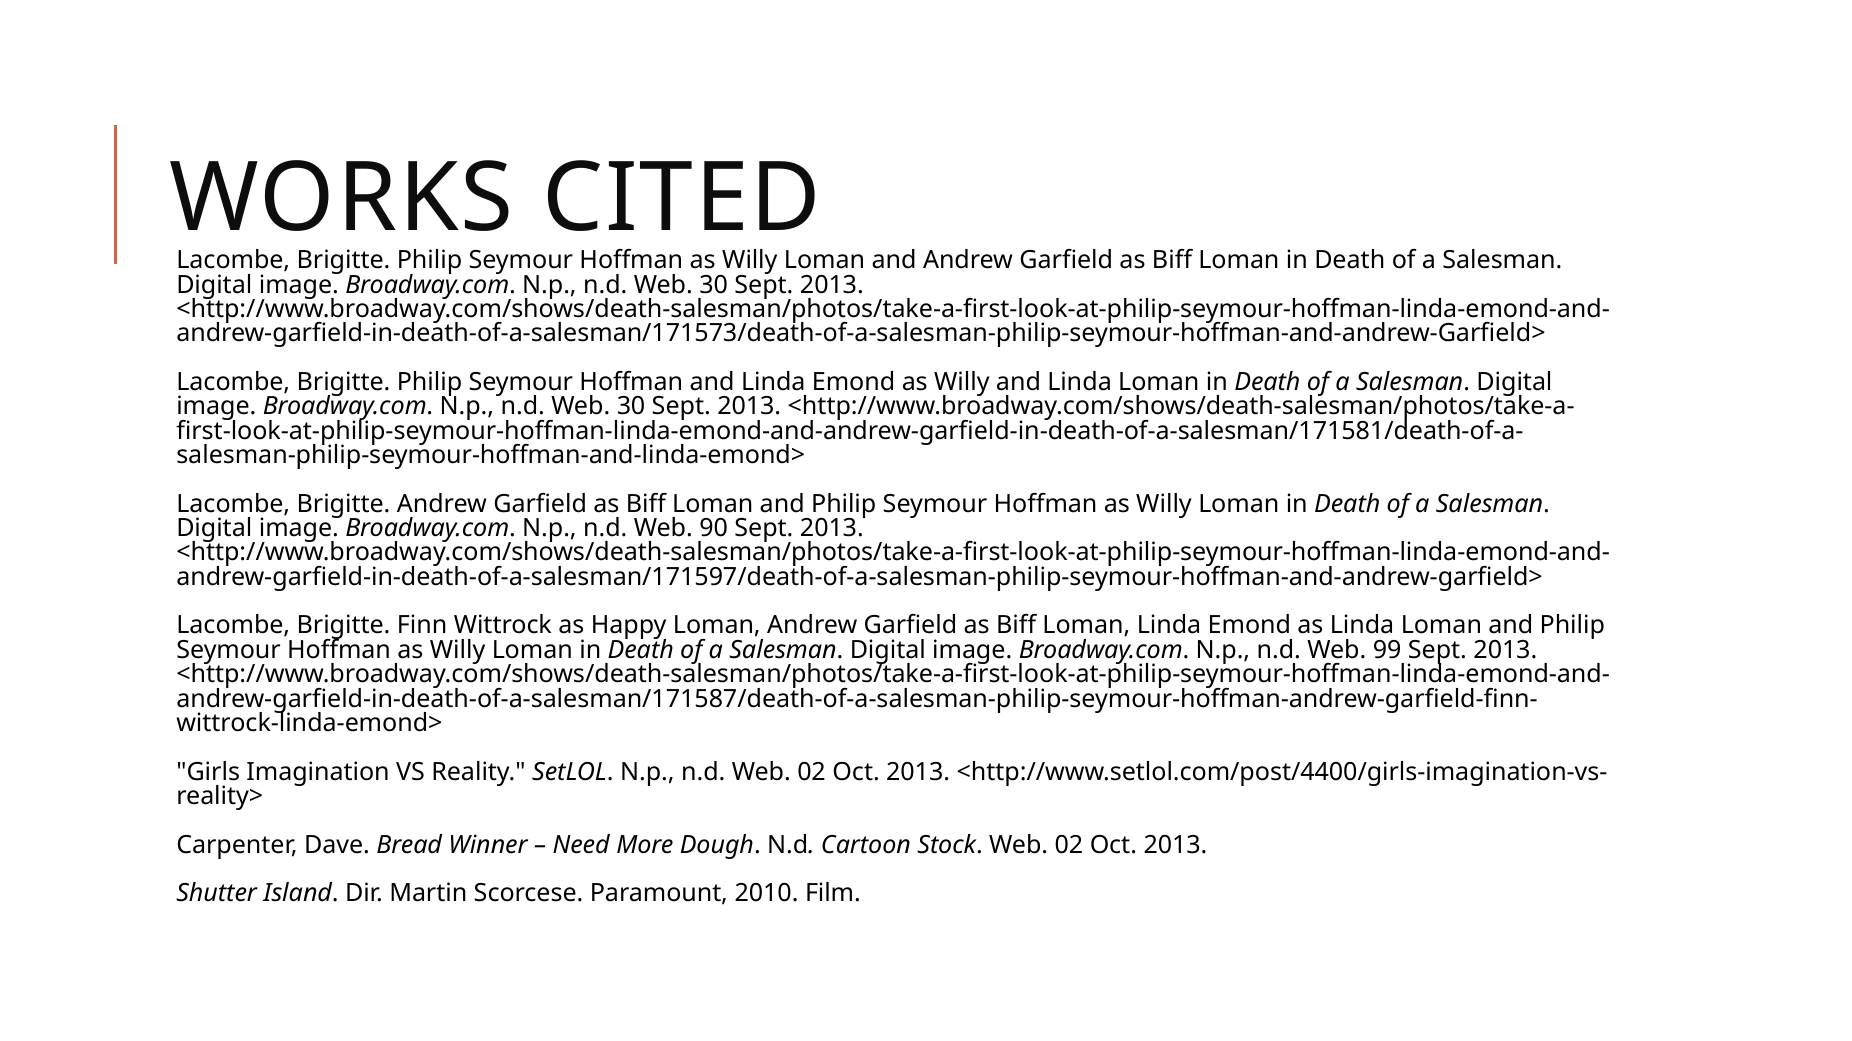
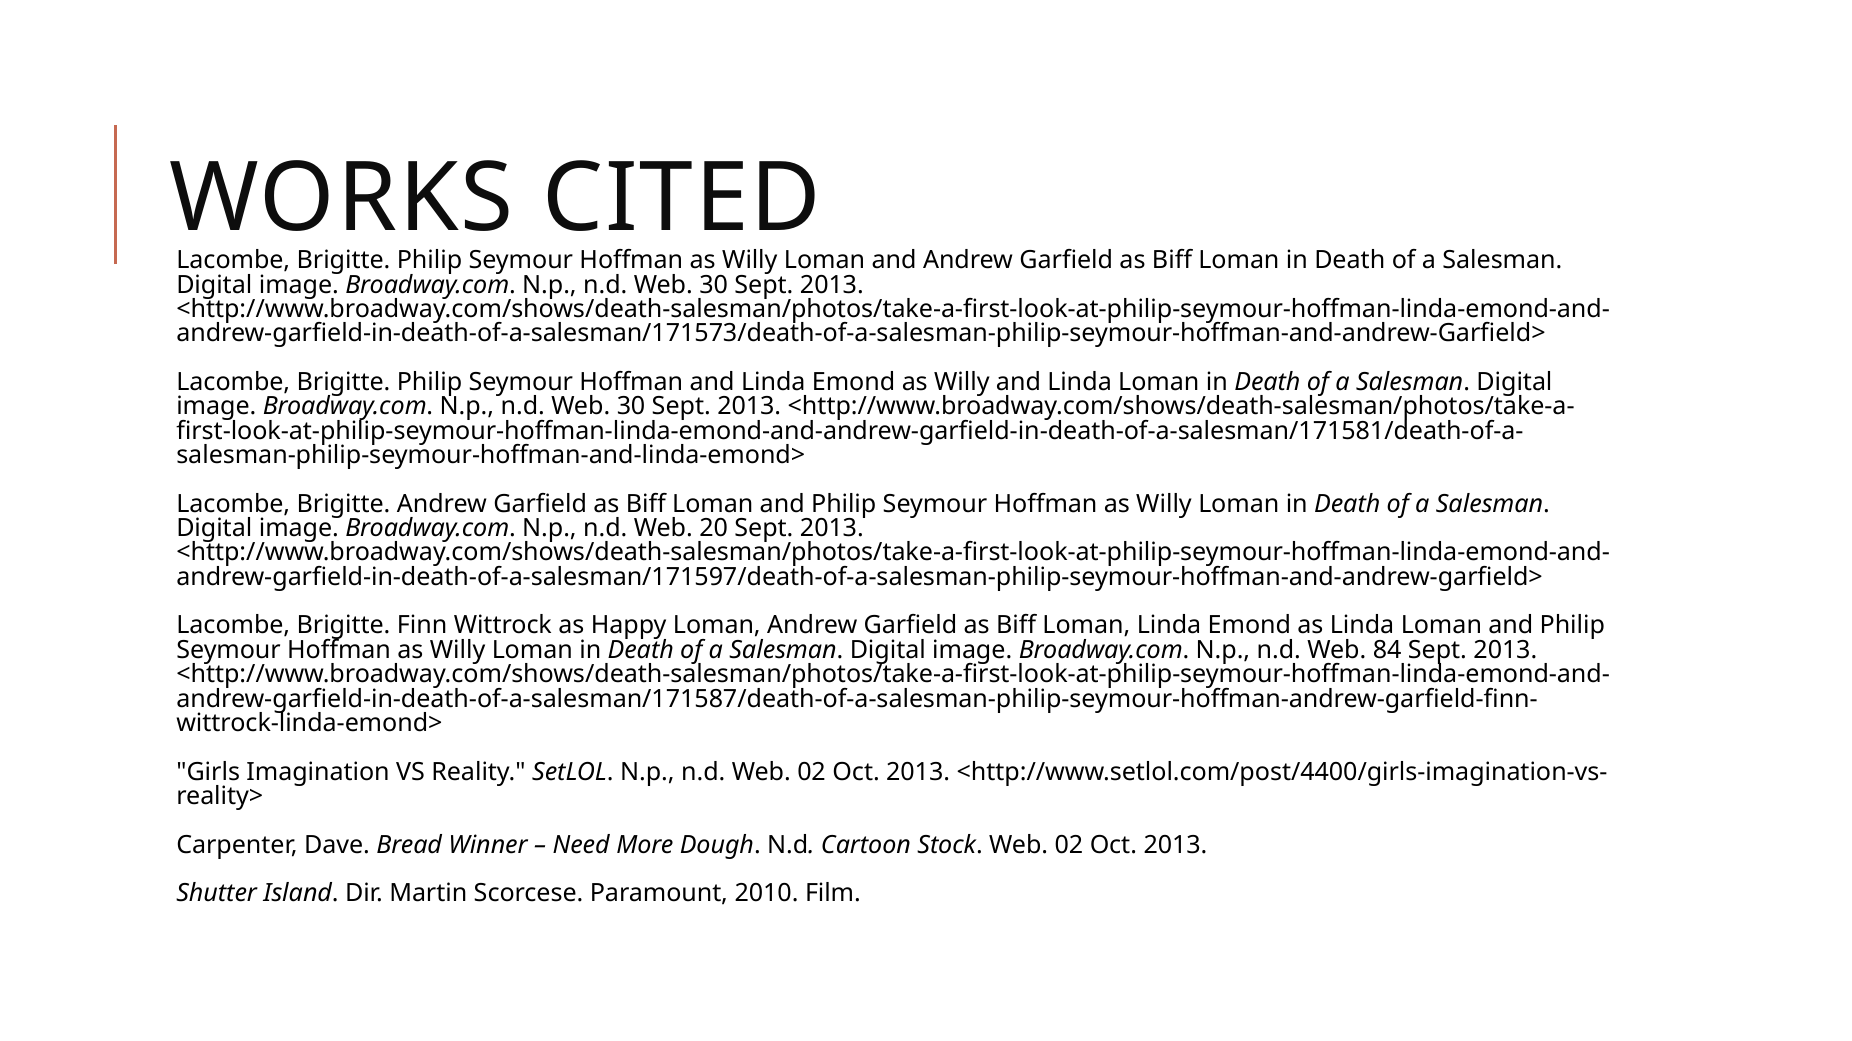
90: 90 -> 20 (714, 529)
99: 99 -> 84 (1387, 651)
